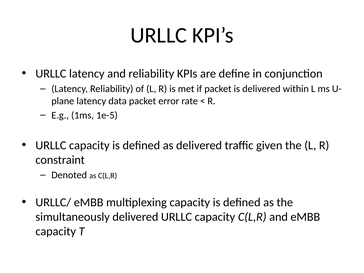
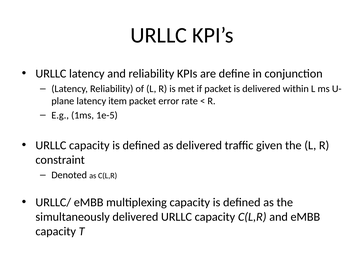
data: data -> item (118, 101)
